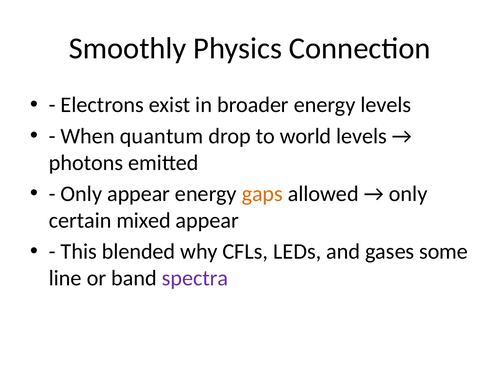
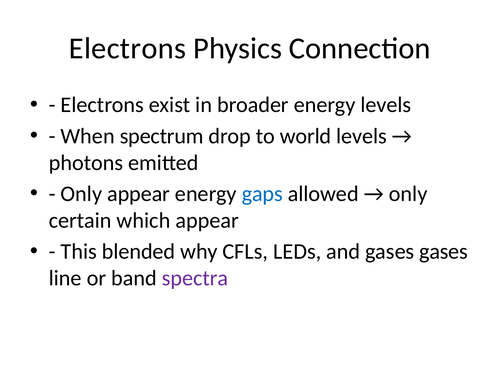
Smoothly: Smoothly -> Electrons (127, 48)
quantum: quantum -> spectrum (162, 136)
gaps colour: orange -> blue (262, 194)
mixed: mixed -> which (143, 220)
gases some: some -> gases (443, 252)
